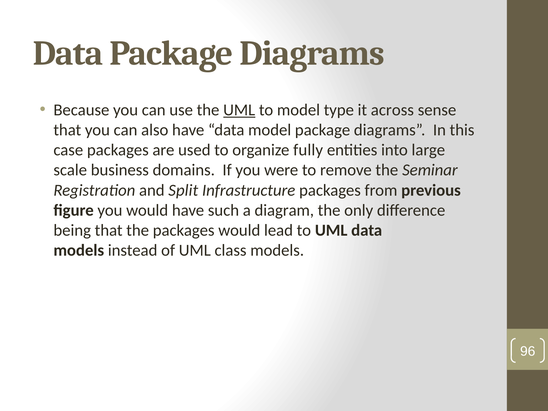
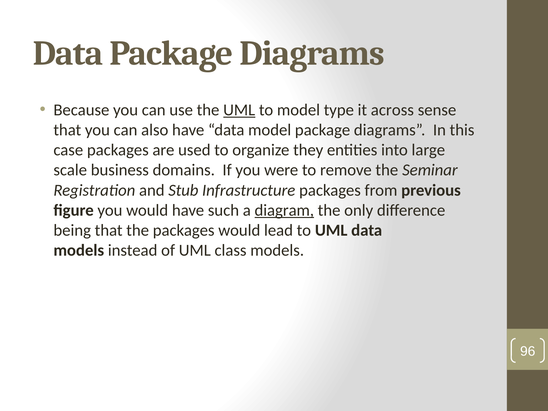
fully: fully -> they (308, 150)
Split: Split -> Stub (183, 190)
diagram underline: none -> present (284, 210)
